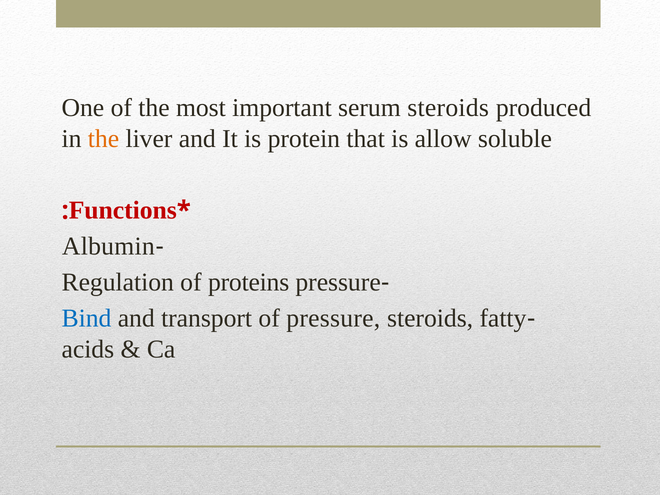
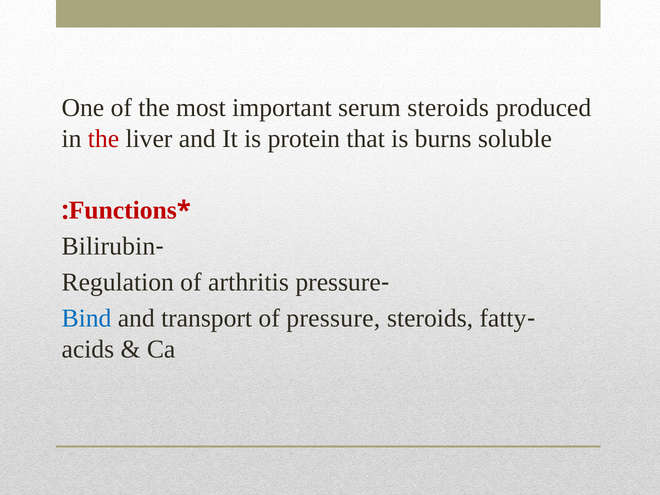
the colour: orange -> red (104, 139)
allow: allow -> burns (443, 139)
Albumin: Albumin -> Bilirubin (108, 246)
proteins: proteins -> arthritis (248, 282)
